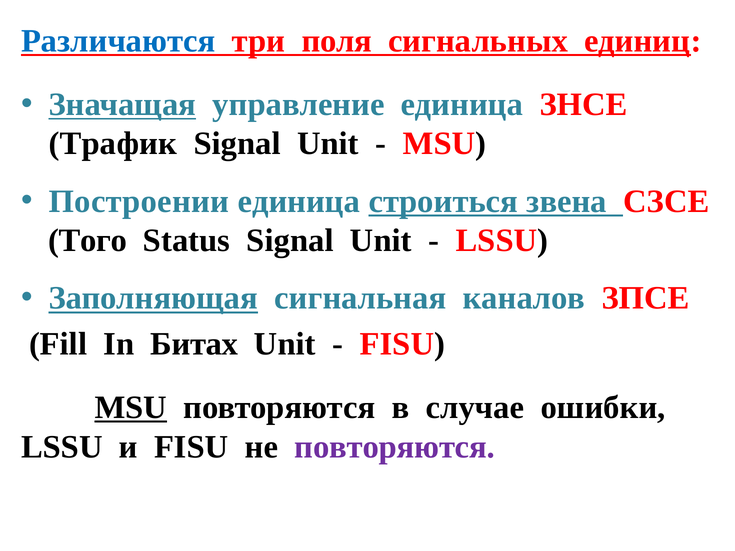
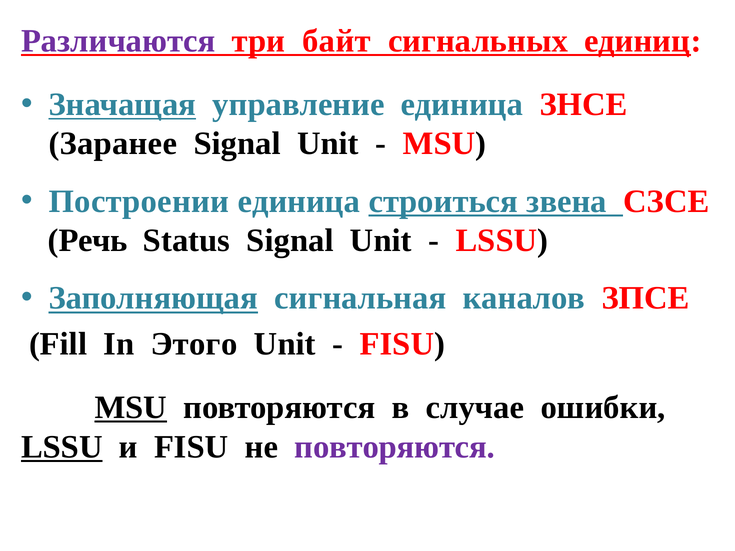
Различаются colour: blue -> purple (118, 41)
поля: поля -> байт (336, 41)
Трафик: Трафик -> Заранее (113, 144)
Того: Того -> Речь (88, 241)
Битах: Битах -> Этого (194, 344)
LSSU underline: none -> present (62, 447)
